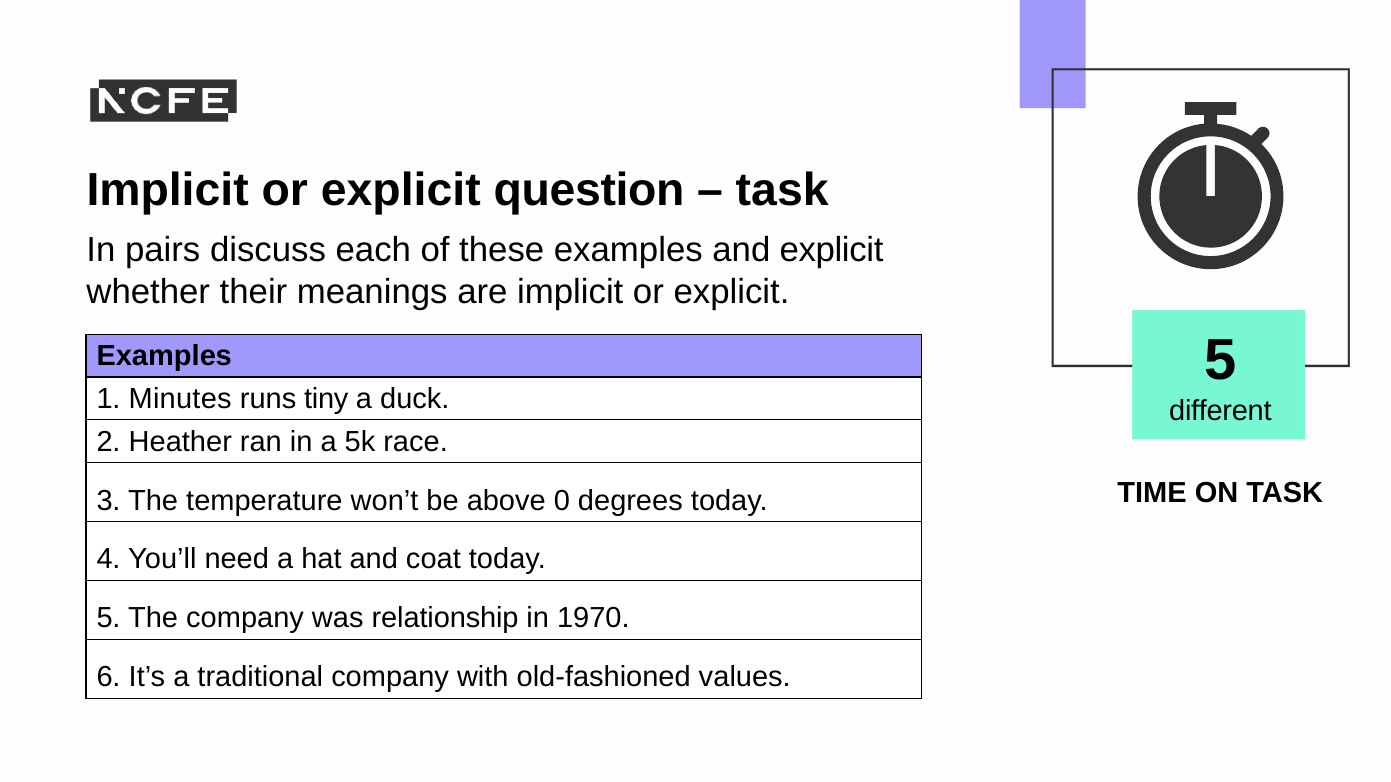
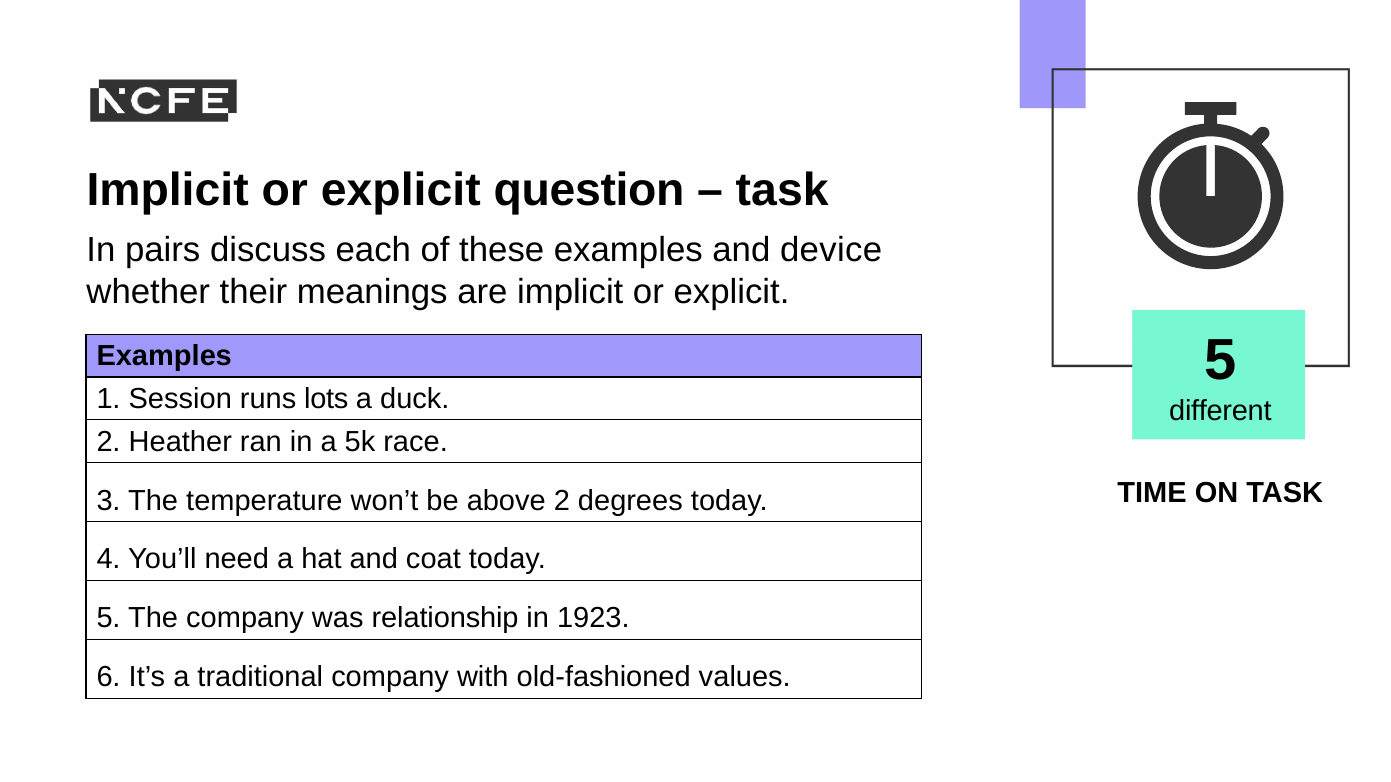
and explicit: explicit -> device (831, 250)
Minutes: Minutes -> Session (180, 399)
tiny: tiny -> lots (326, 399)
above 0: 0 -> 2 (562, 501)
1970: 1970 -> 1923 (593, 619)
